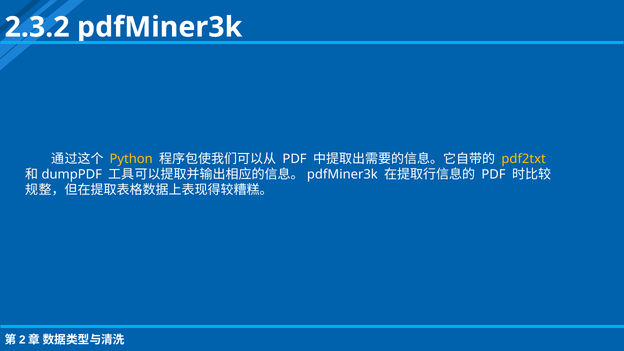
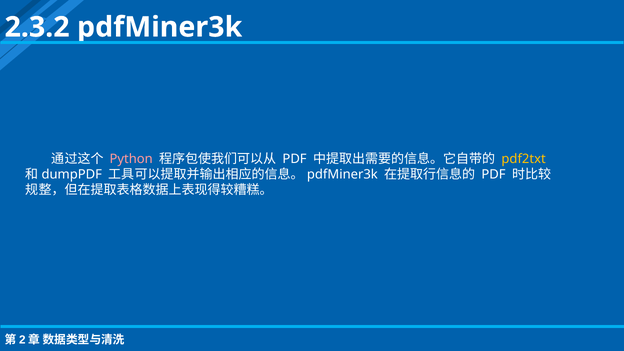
Python colour: yellow -> pink (131, 159)
